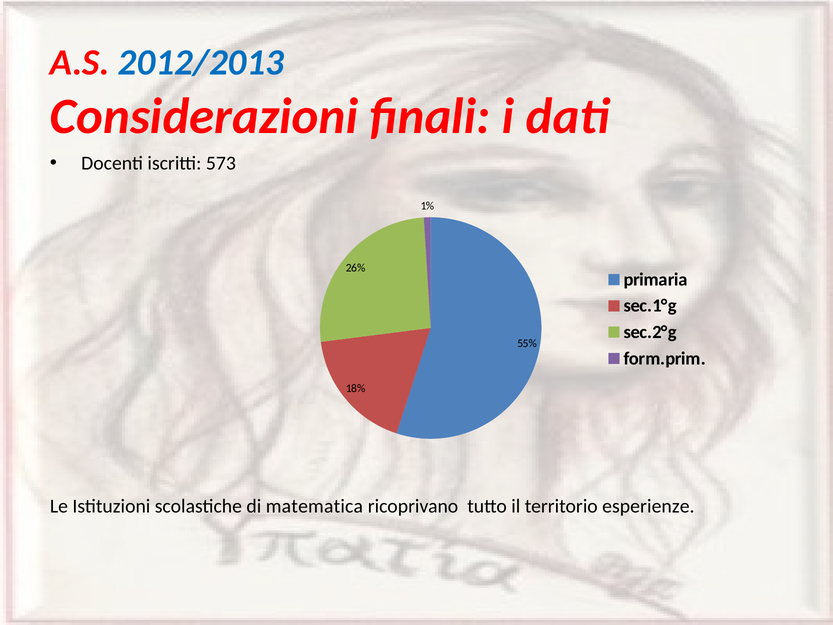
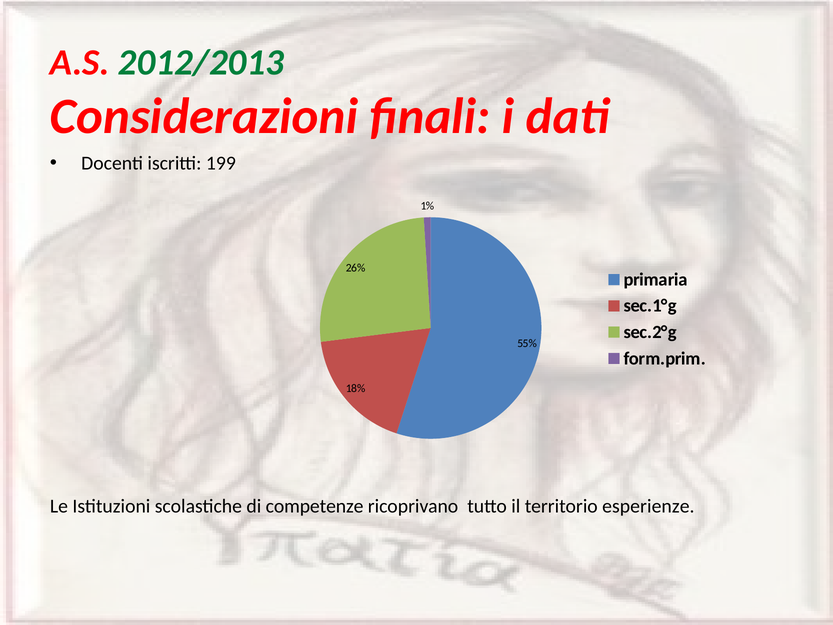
2012/2013 colour: blue -> green (201, 63)
573: 573 -> 199 (221, 163)
matematica: matematica -> competenze (315, 506)
